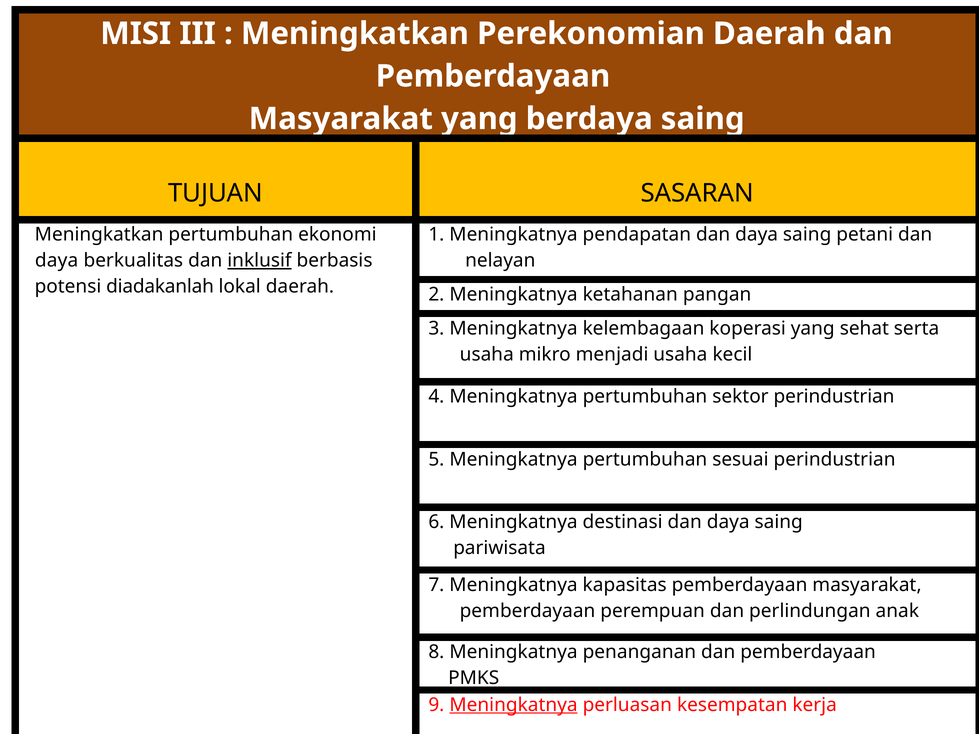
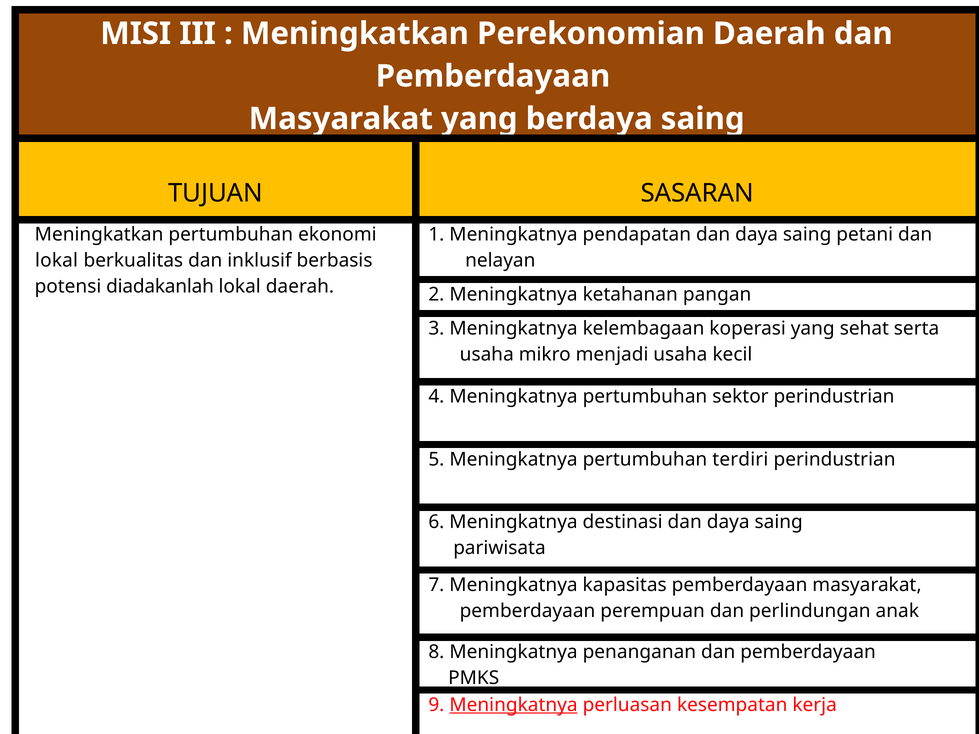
daya: daya -> lokal (57, 261)
inklusif underline: present -> none (259, 261)
sesuai: sesuai -> terdiri (740, 460)
